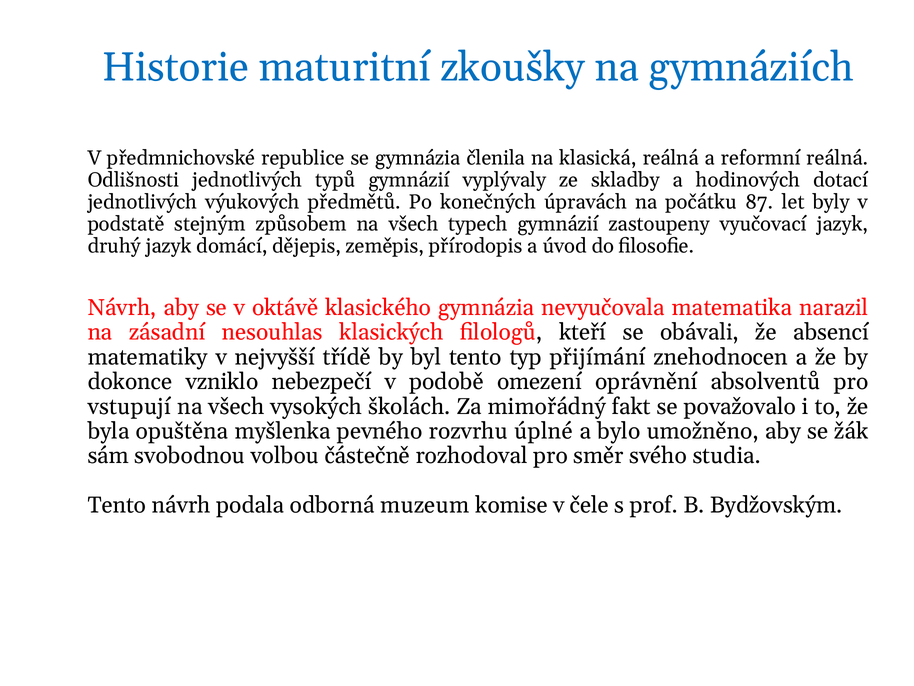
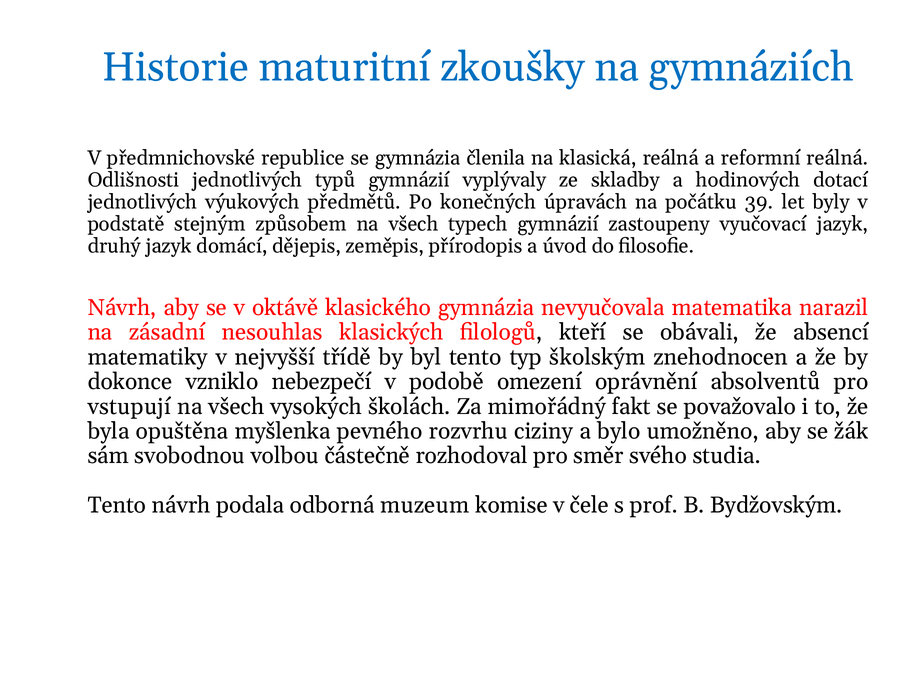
87: 87 -> 39 (759, 202)
přijímání: přijímání -> školským (597, 357)
úplné: úplné -> ciziny (544, 431)
